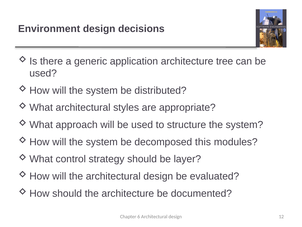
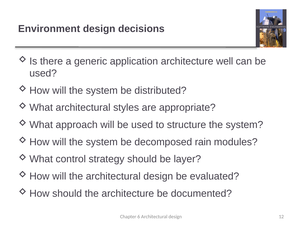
tree: tree -> well (225, 61)
this: this -> rain (203, 142)
